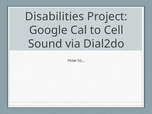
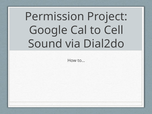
Disabilities: Disabilities -> Permission (55, 17)
